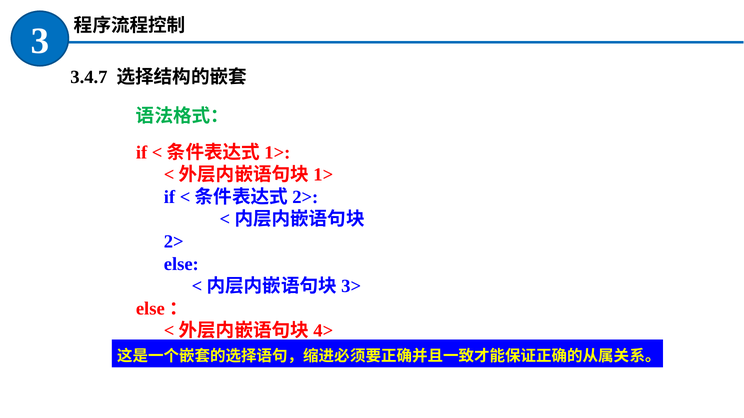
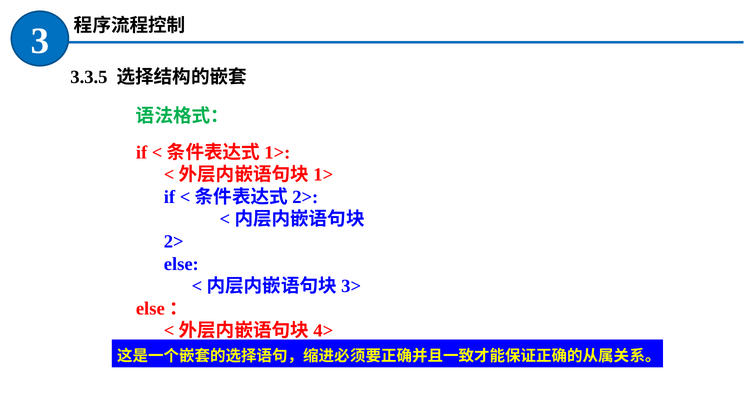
3.4.7: 3.4.7 -> 3.3.5 (89, 77)
